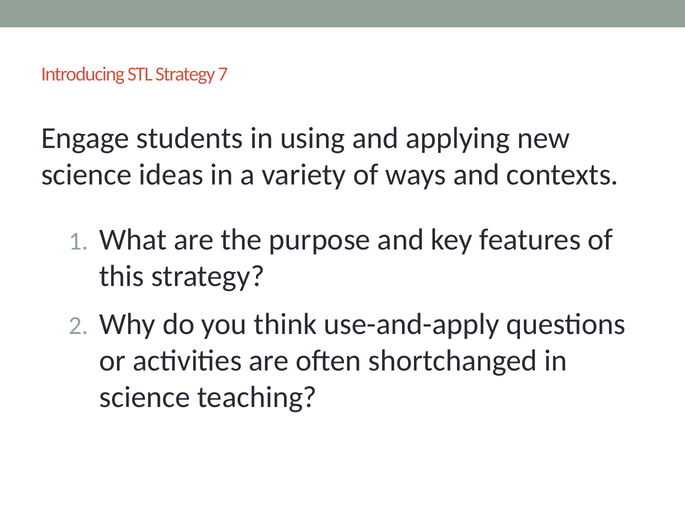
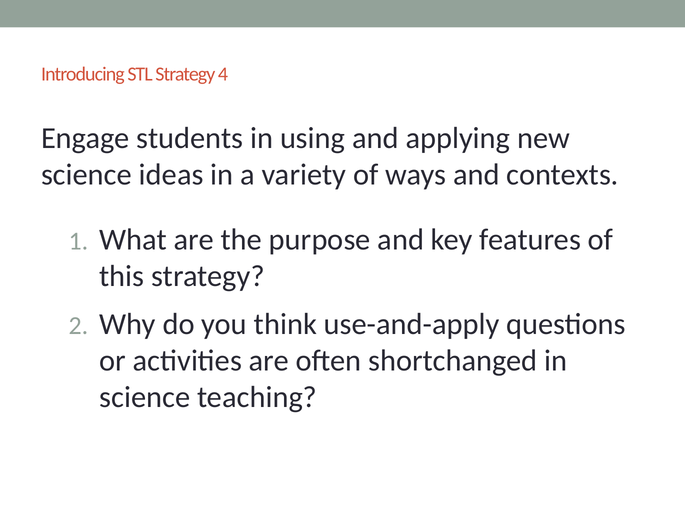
7: 7 -> 4 (223, 74)
